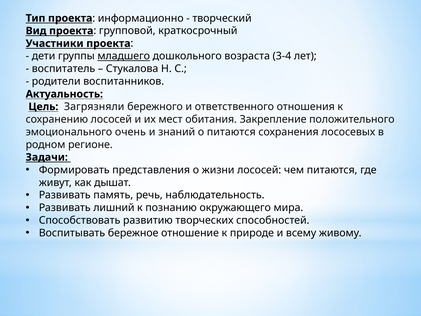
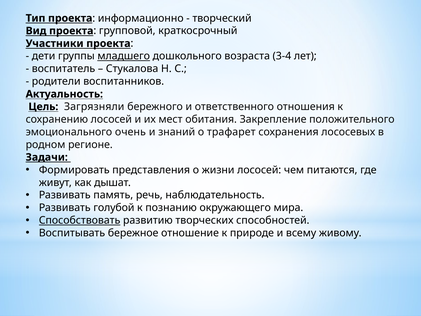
о питаются: питаются -> трафарет (231, 132)
лишний: лишний -> голубой (114, 208)
Способствовать underline: none -> present (80, 220)
